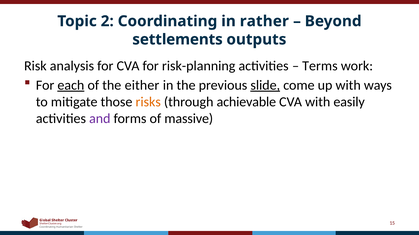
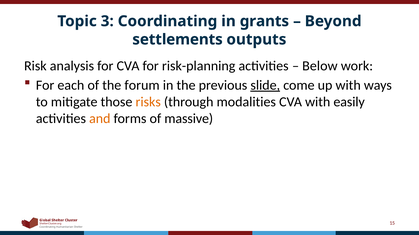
2: 2 -> 3 (107, 21)
rather: rather -> grants (264, 21)
Terms: Terms -> Below (320, 66)
each underline: present -> none (71, 86)
either: either -> forum (142, 86)
achievable: achievable -> modalities (246, 102)
and colour: purple -> orange (100, 119)
